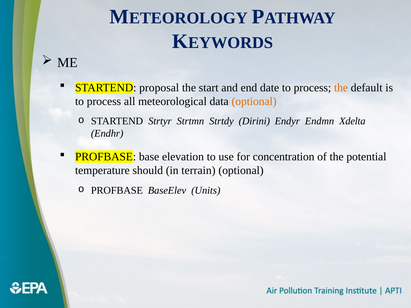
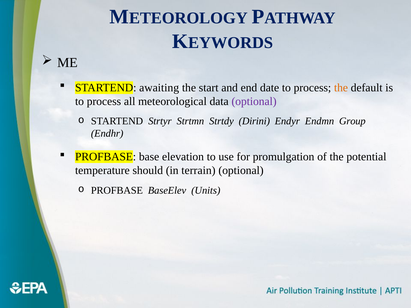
proposal: proposal -> awaiting (159, 88)
optional colour: orange -> purple (254, 102)
Xdelta: Xdelta -> Group (352, 121)
concentration: concentration -> promulgation (284, 157)
